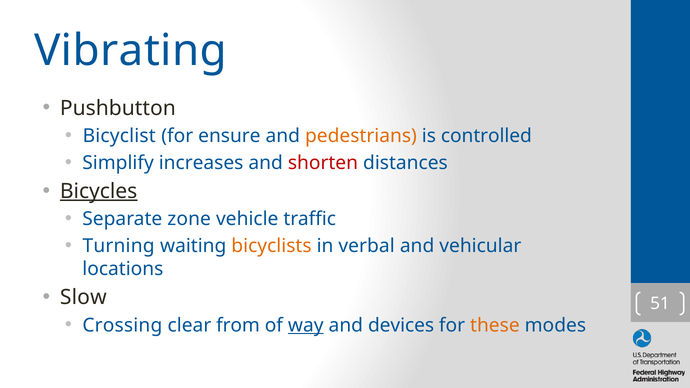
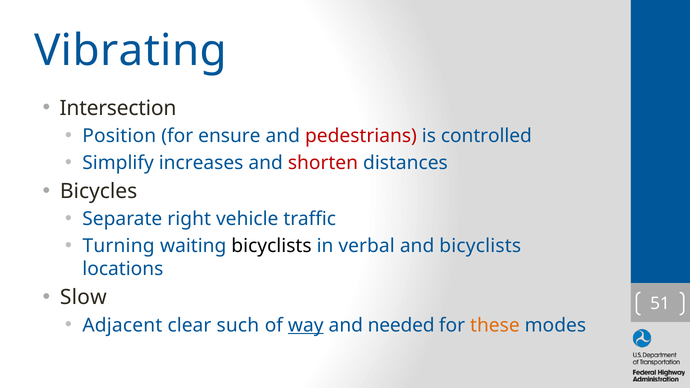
Pushbutton: Pushbutton -> Intersection (118, 108)
Bicyclist: Bicyclist -> Position (119, 136)
pedestrians colour: orange -> red (361, 136)
Bicycles underline: present -> none (99, 191)
zone: zone -> right (189, 219)
bicyclists colour: orange -> black (271, 246)
and vehicular: vehicular -> bicyclists (480, 246)
Crossing: Crossing -> Adjacent (122, 325)
from: from -> such (238, 325)
devices: devices -> needed (401, 325)
